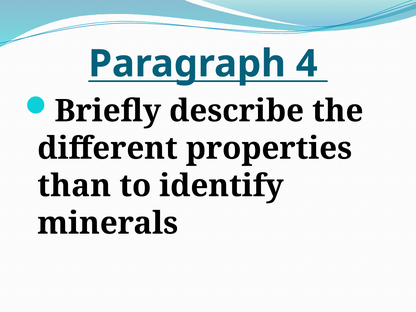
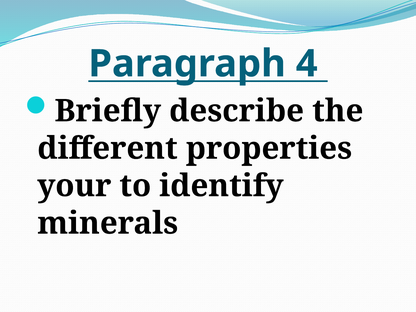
than: than -> your (74, 186)
